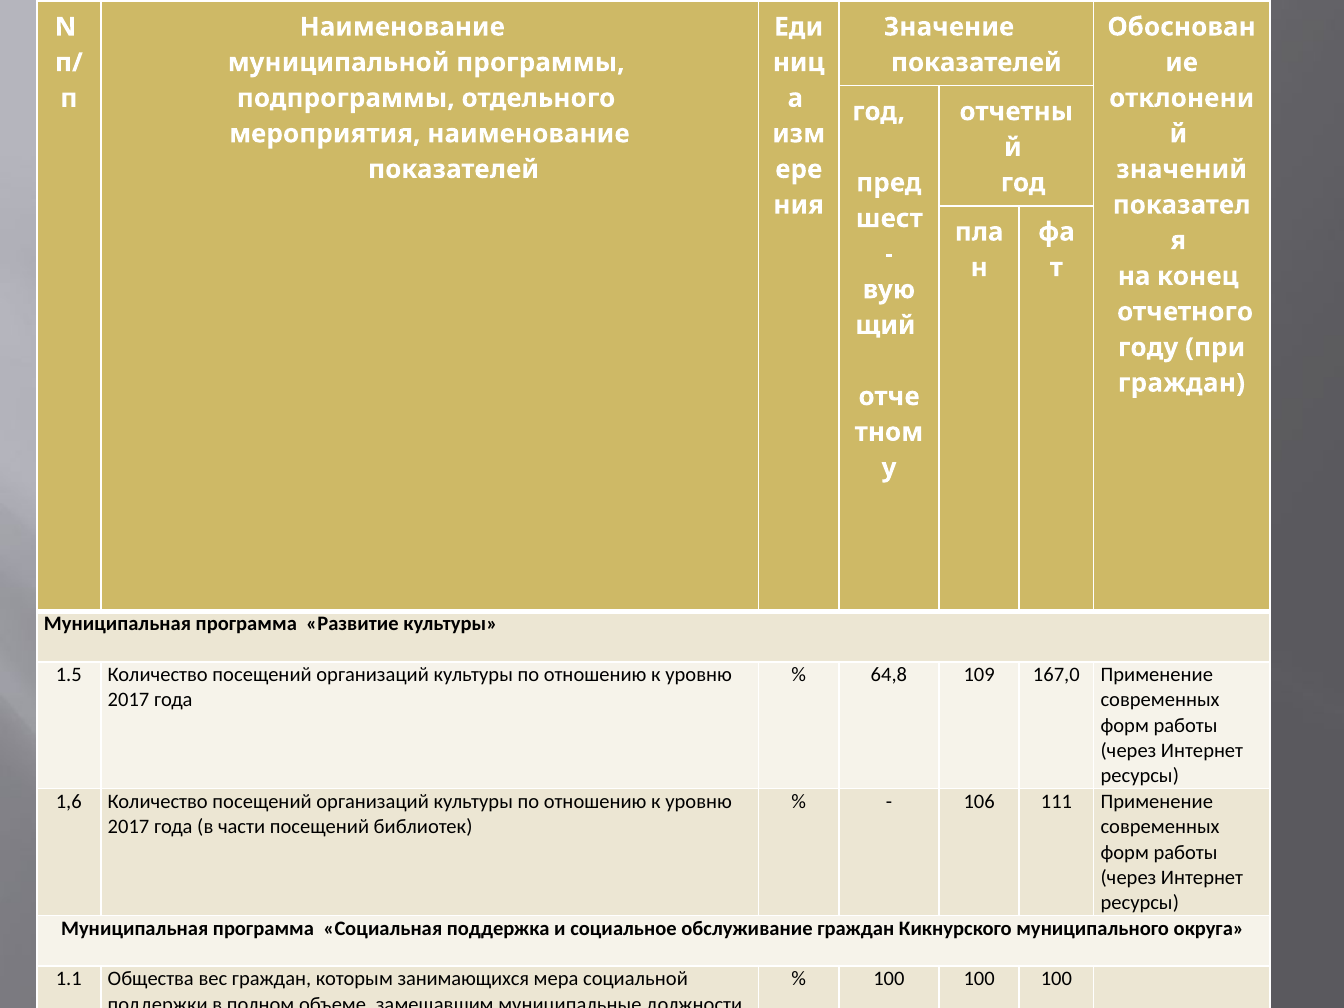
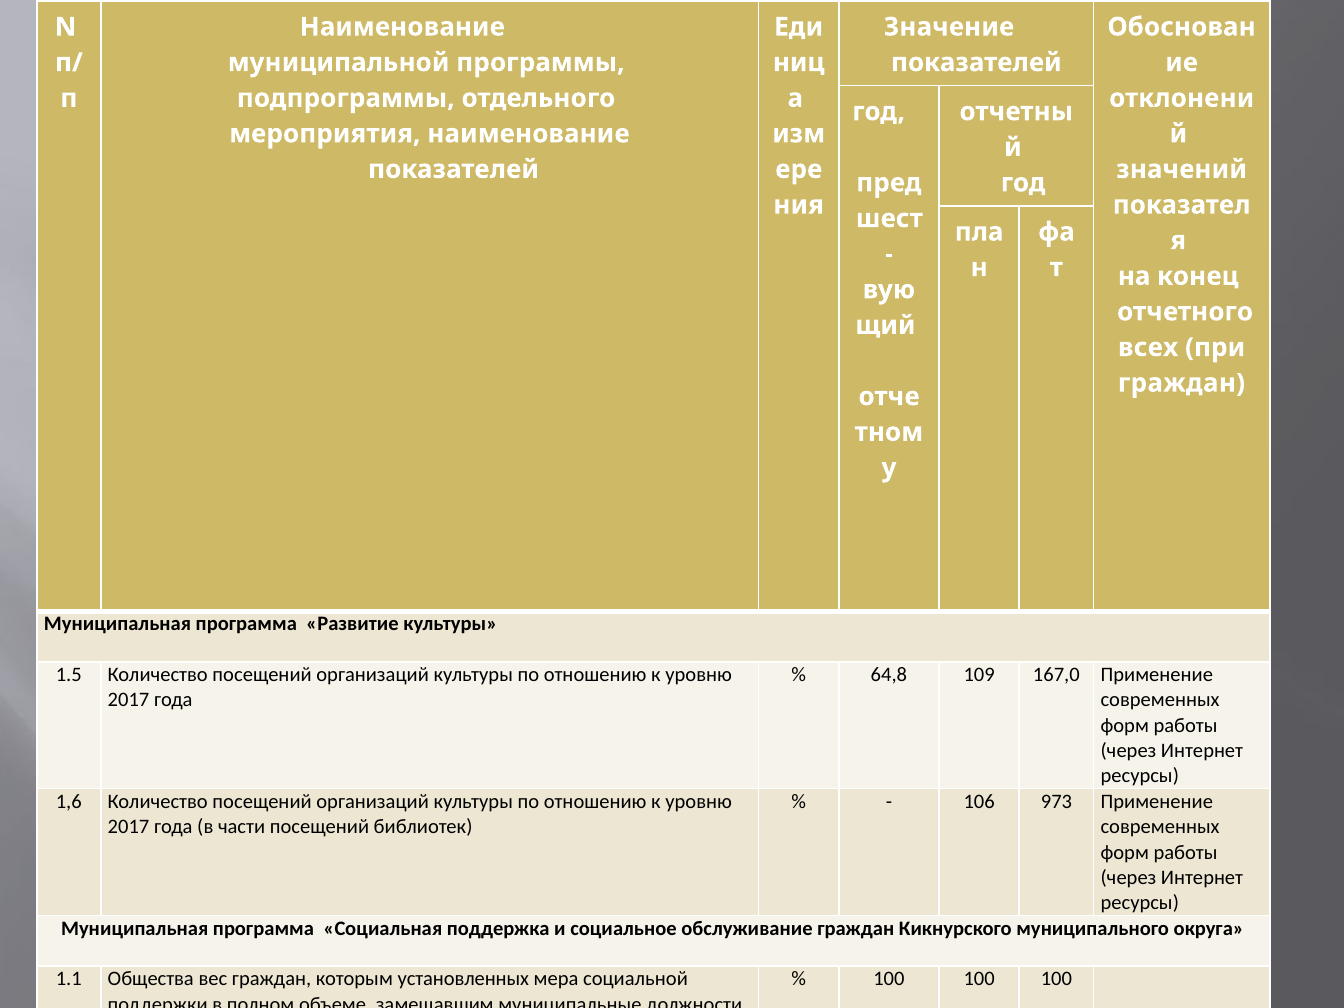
году: году -> всех (1148, 347)
111: 111 -> 973 (1056, 802)
занимающихся: занимающихся -> установленных (463, 979)
